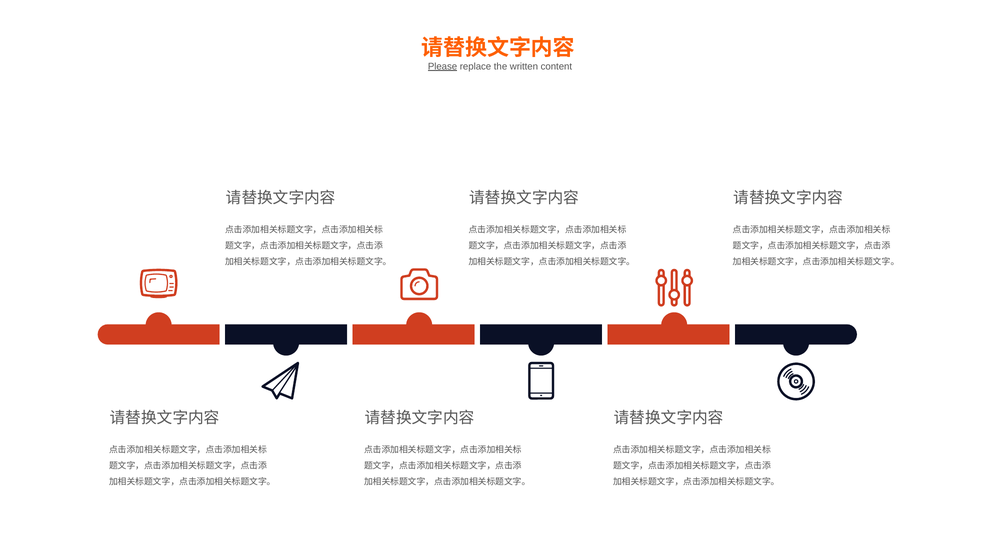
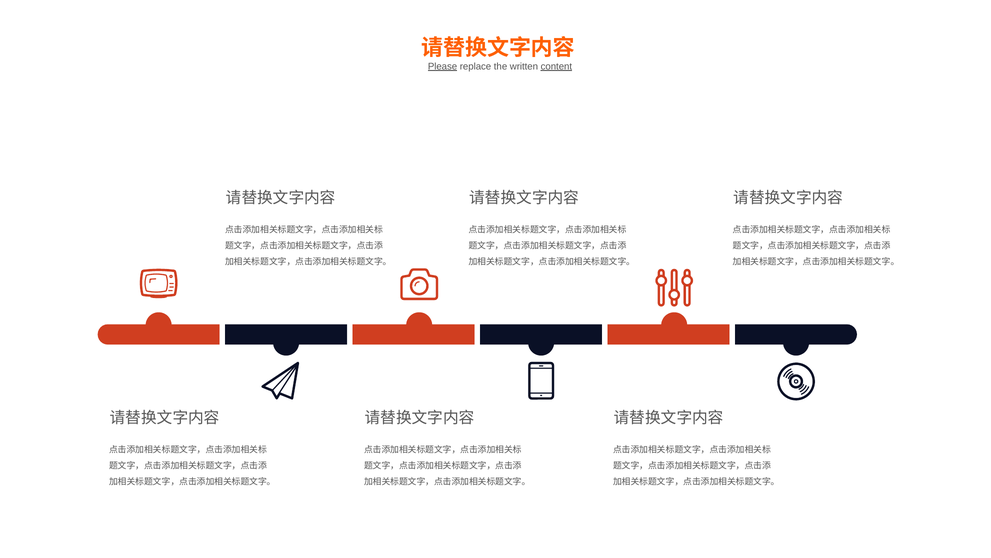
content underline: none -> present (556, 66)
